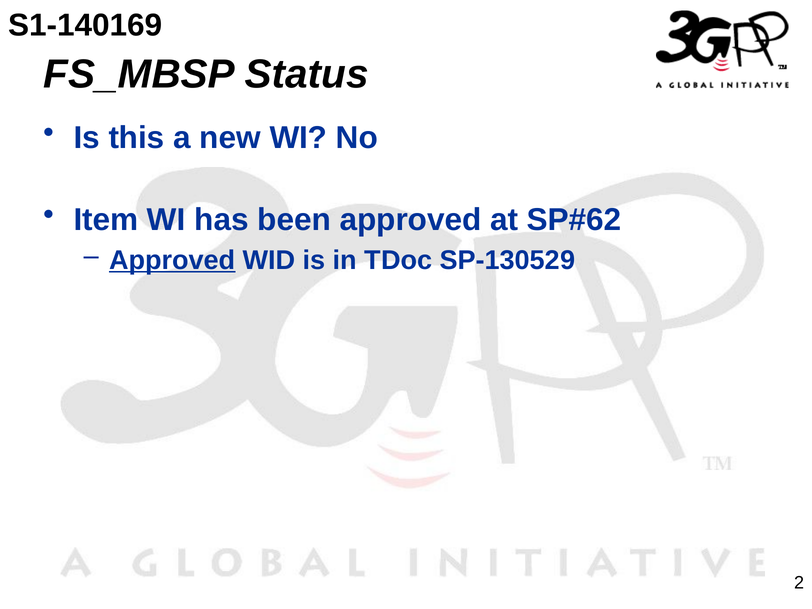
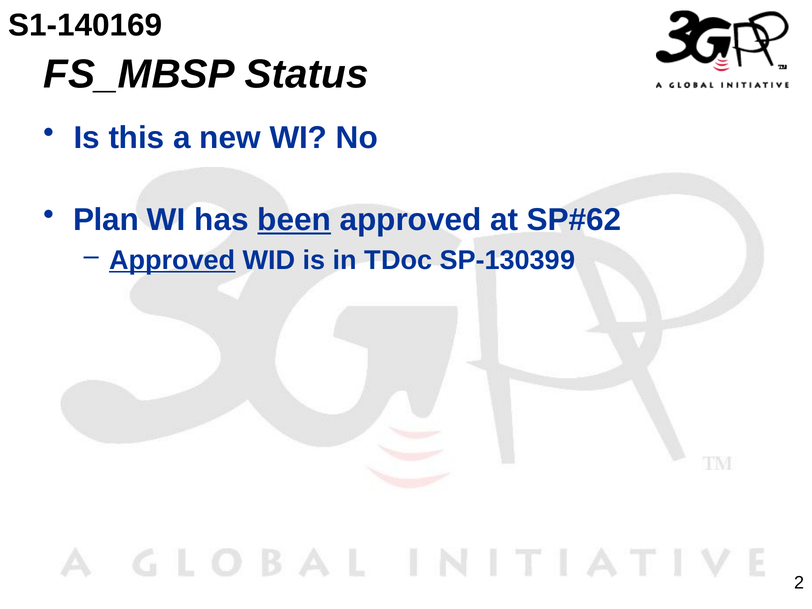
Item: Item -> Plan (106, 220)
been underline: none -> present (294, 220)
SP-130529: SP-130529 -> SP-130399 (507, 260)
